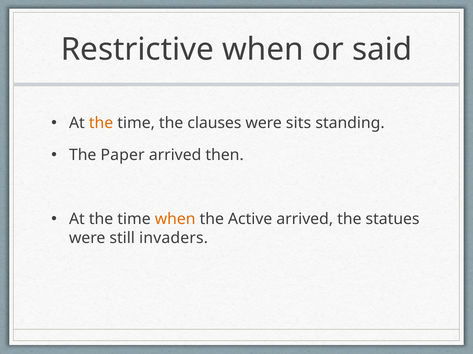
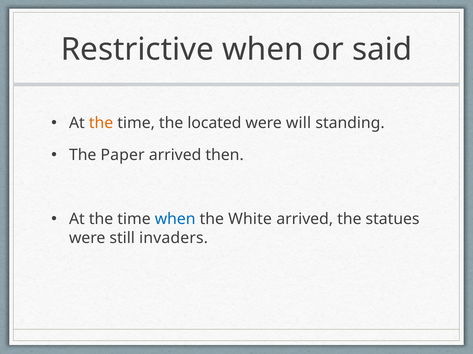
clauses: clauses -> located (214, 123)
sits: sits -> will (299, 123)
when colour: orange -> blue (175, 220)
Active: Active -> White (250, 220)
